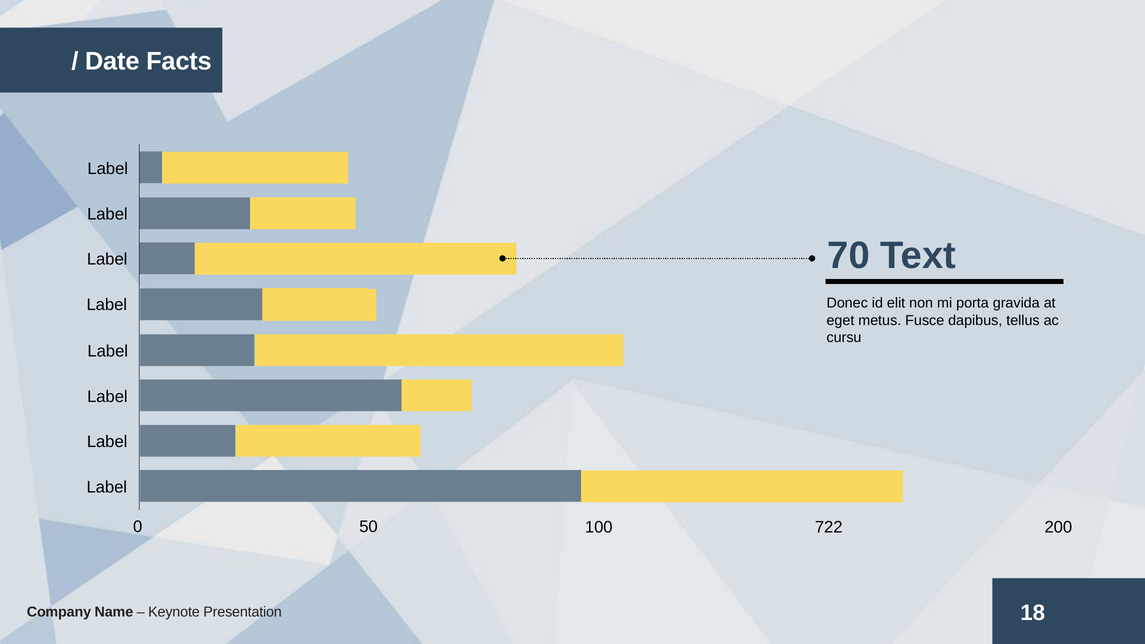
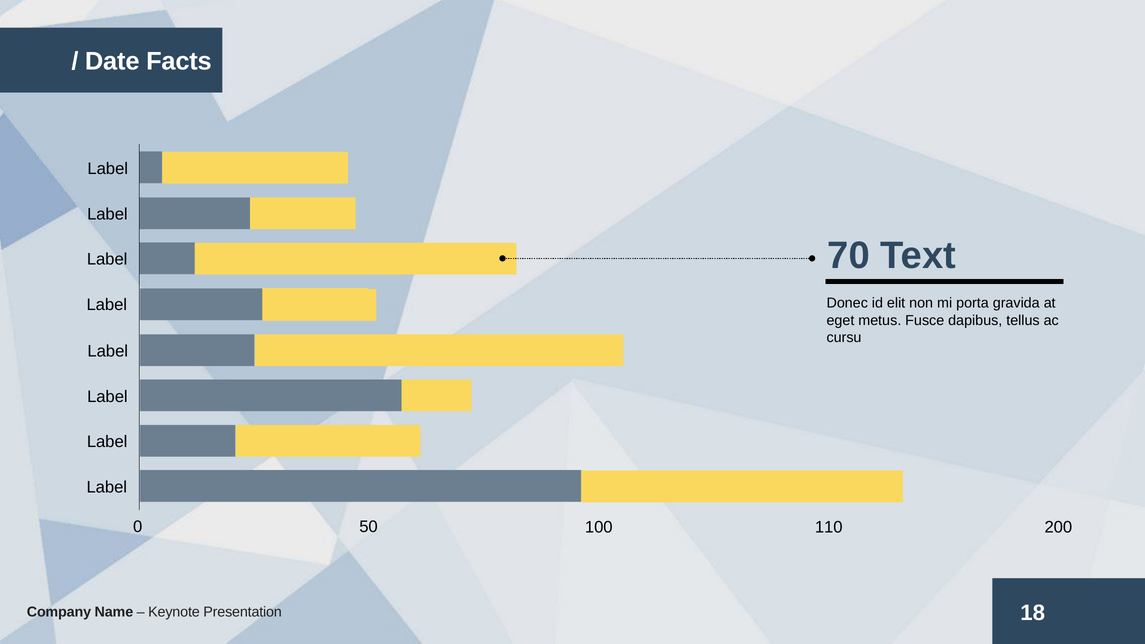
722: 722 -> 110 (829, 527)
